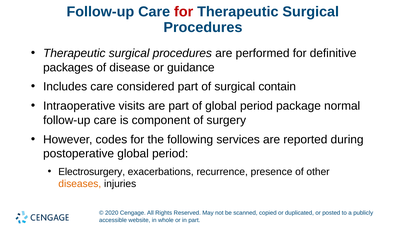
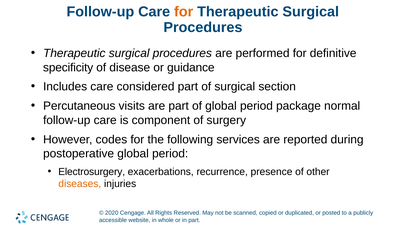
for colour: red -> orange (184, 12)
packages: packages -> specificity (68, 68)
contain: contain -> section (277, 87)
Intraoperative: Intraoperative -> Percutaneous (79, 106)
